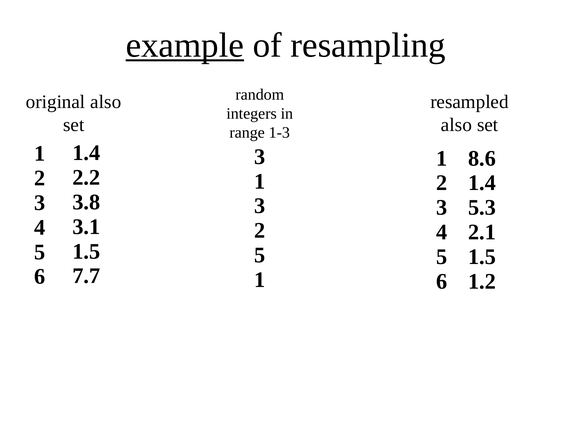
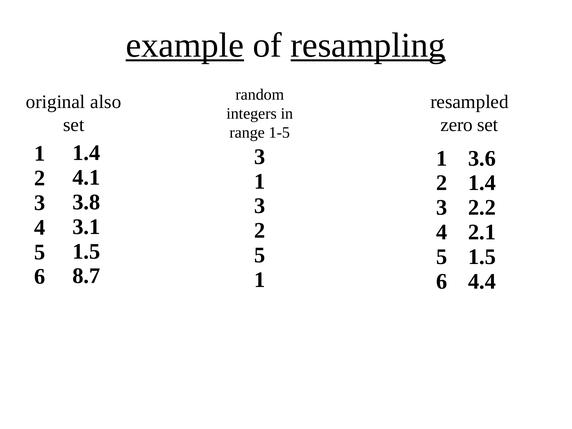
resampling underline: none -> present (368, 45)
also: also -> zero (457, 125)
1-3: 1-3 -> 1-5 (279, 133)
8.6: 8.6 -> 3.6 (482, 158)
2.2: 2.2 -> 4.1 (86, 178)
5.3: 5.3 -> 2.2 (482, 208)
7.7: 7.7 -> 8.7 (86, 276)
1.2: 1.2 -> 4.4 (482, 281)
